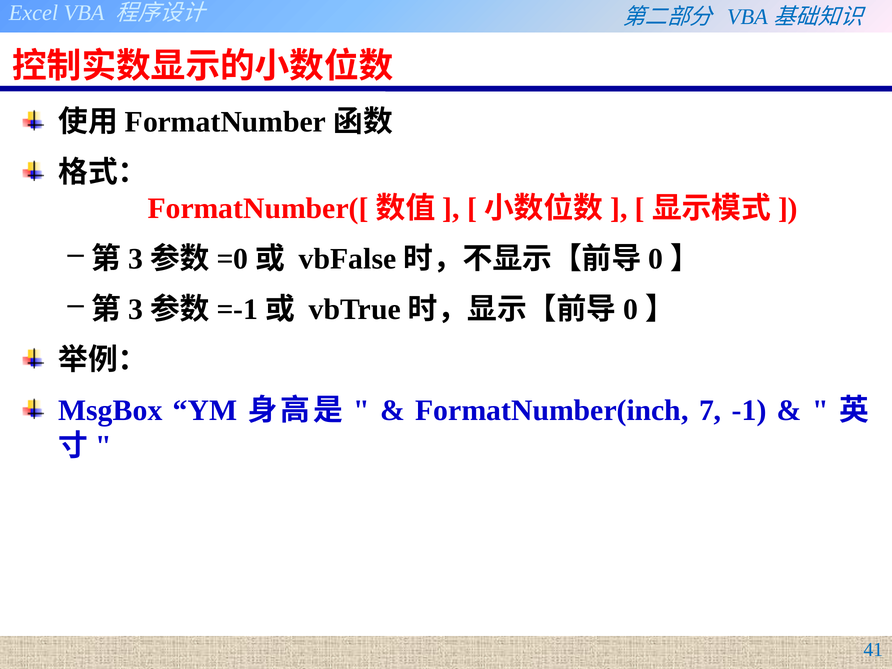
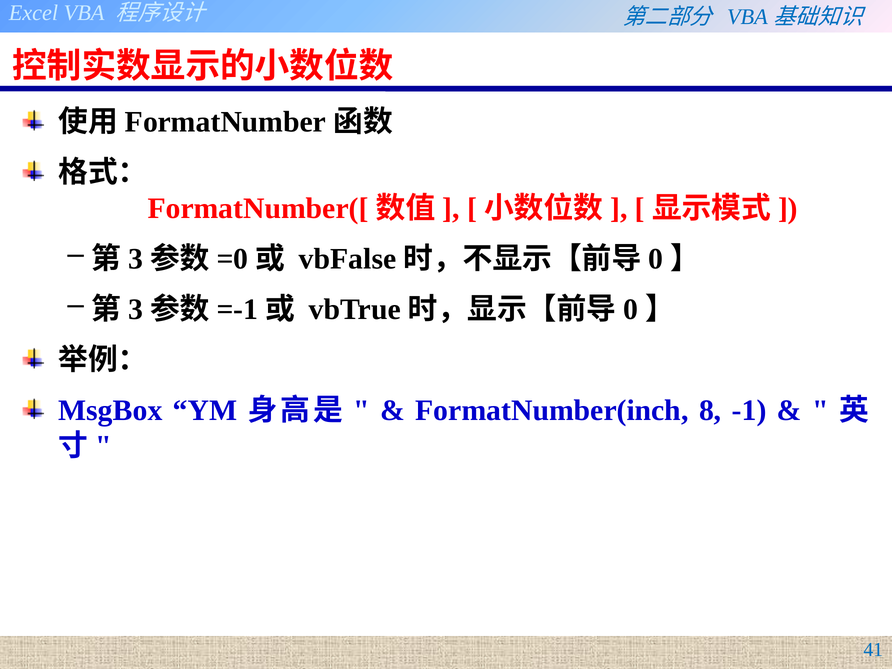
7: 7 -> 8 (710, 410)
